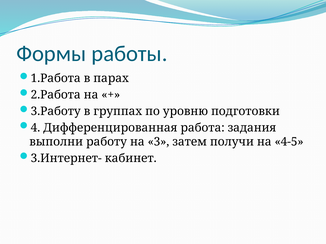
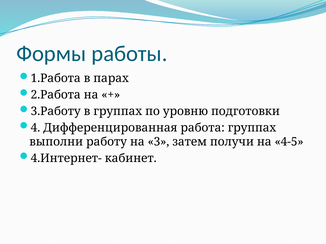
работа задания: задания -> группах (252, 128)
3.Интернет-: 3.Интернет- -> 4.Интернет- (66, 158)
